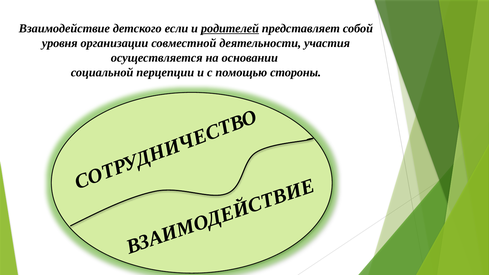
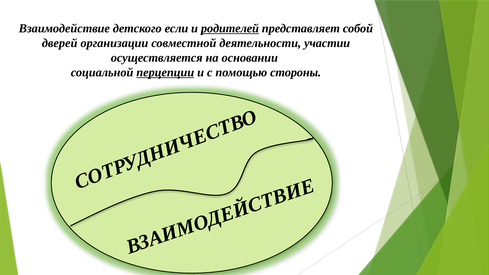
уровня: уровня -> дверей (60, 43)
участия: участия -> участии (327, 43)
перцепции underline: none -> present (165, 72)
